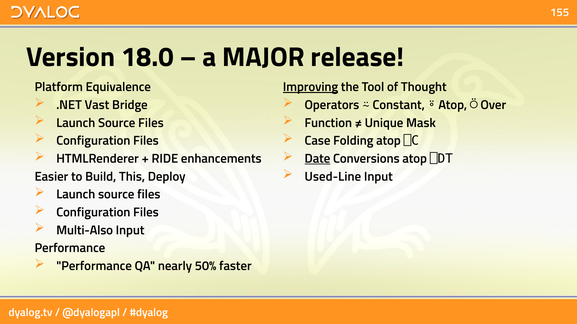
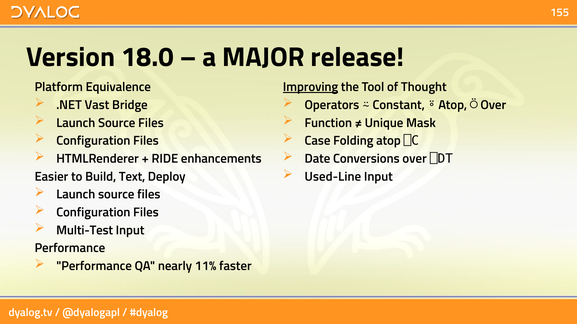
Date underline: present -> none (317, 159)
Conversions atop: atop -> over (415, 159)
This: This -> Text (132, 177)
Multi-Also: Multi-Also -> Multi-Test (85, 231)
50%: 50% -> 11% (206, 266)
